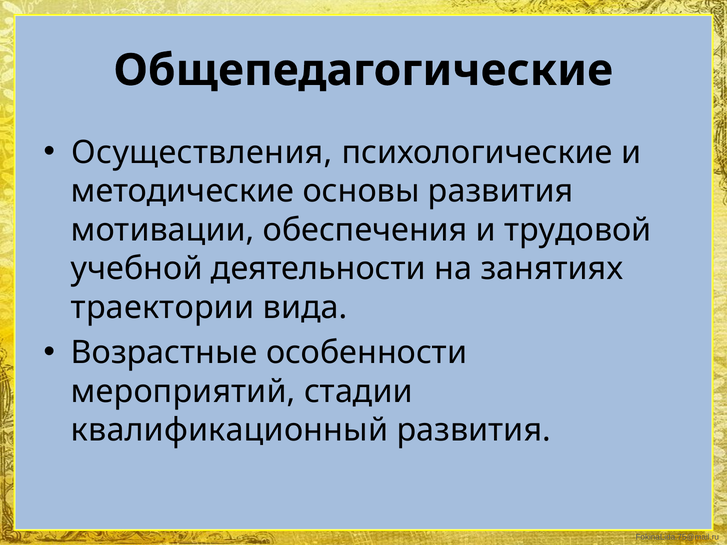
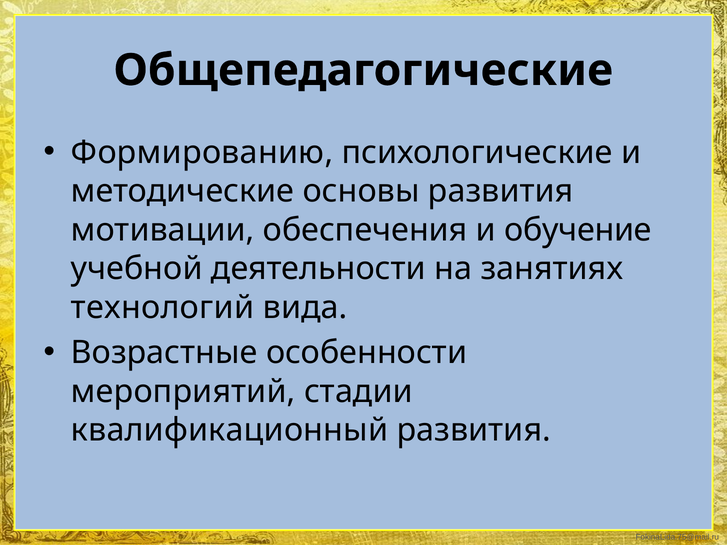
Осуществления: Осуществления -> Формированию (202, 153)
трудовой: трудовой -> обучение (578, 230)
траектории: траектории -> технологий (163, 308)
